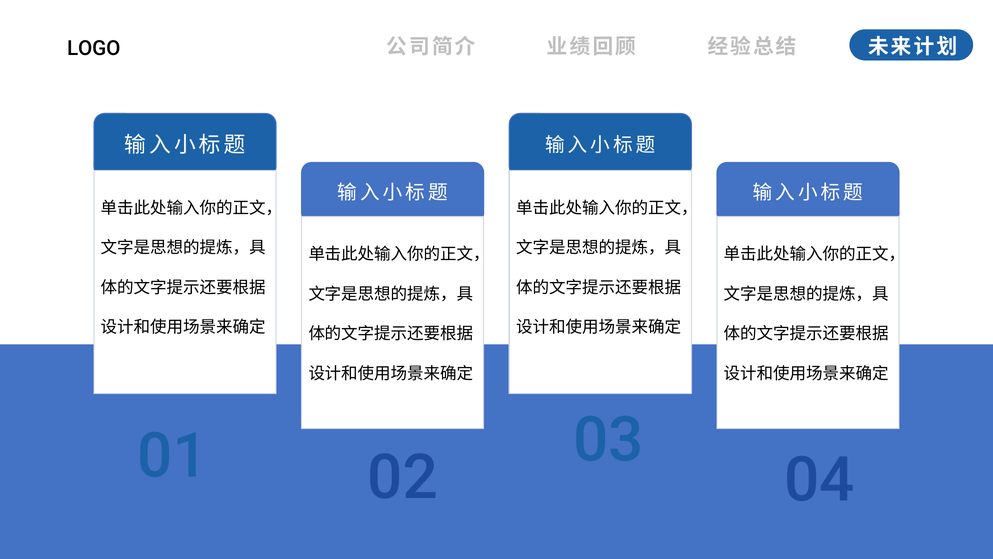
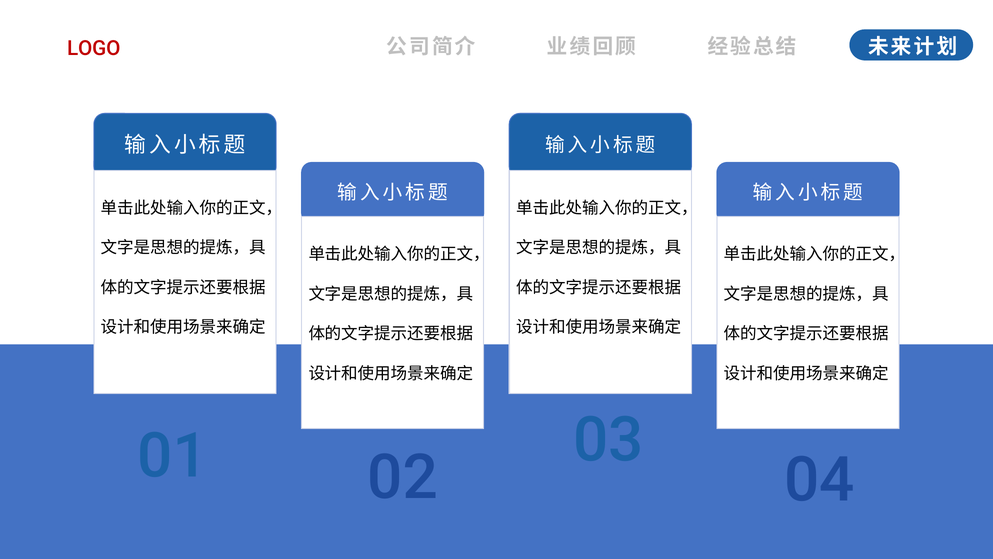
LOGO colour: black -> red (94, 48)
